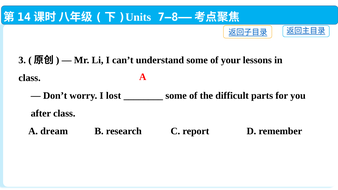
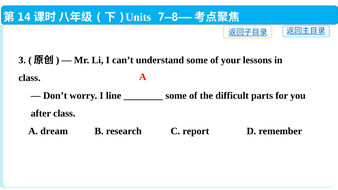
lost: lost -> line (114, 96)
